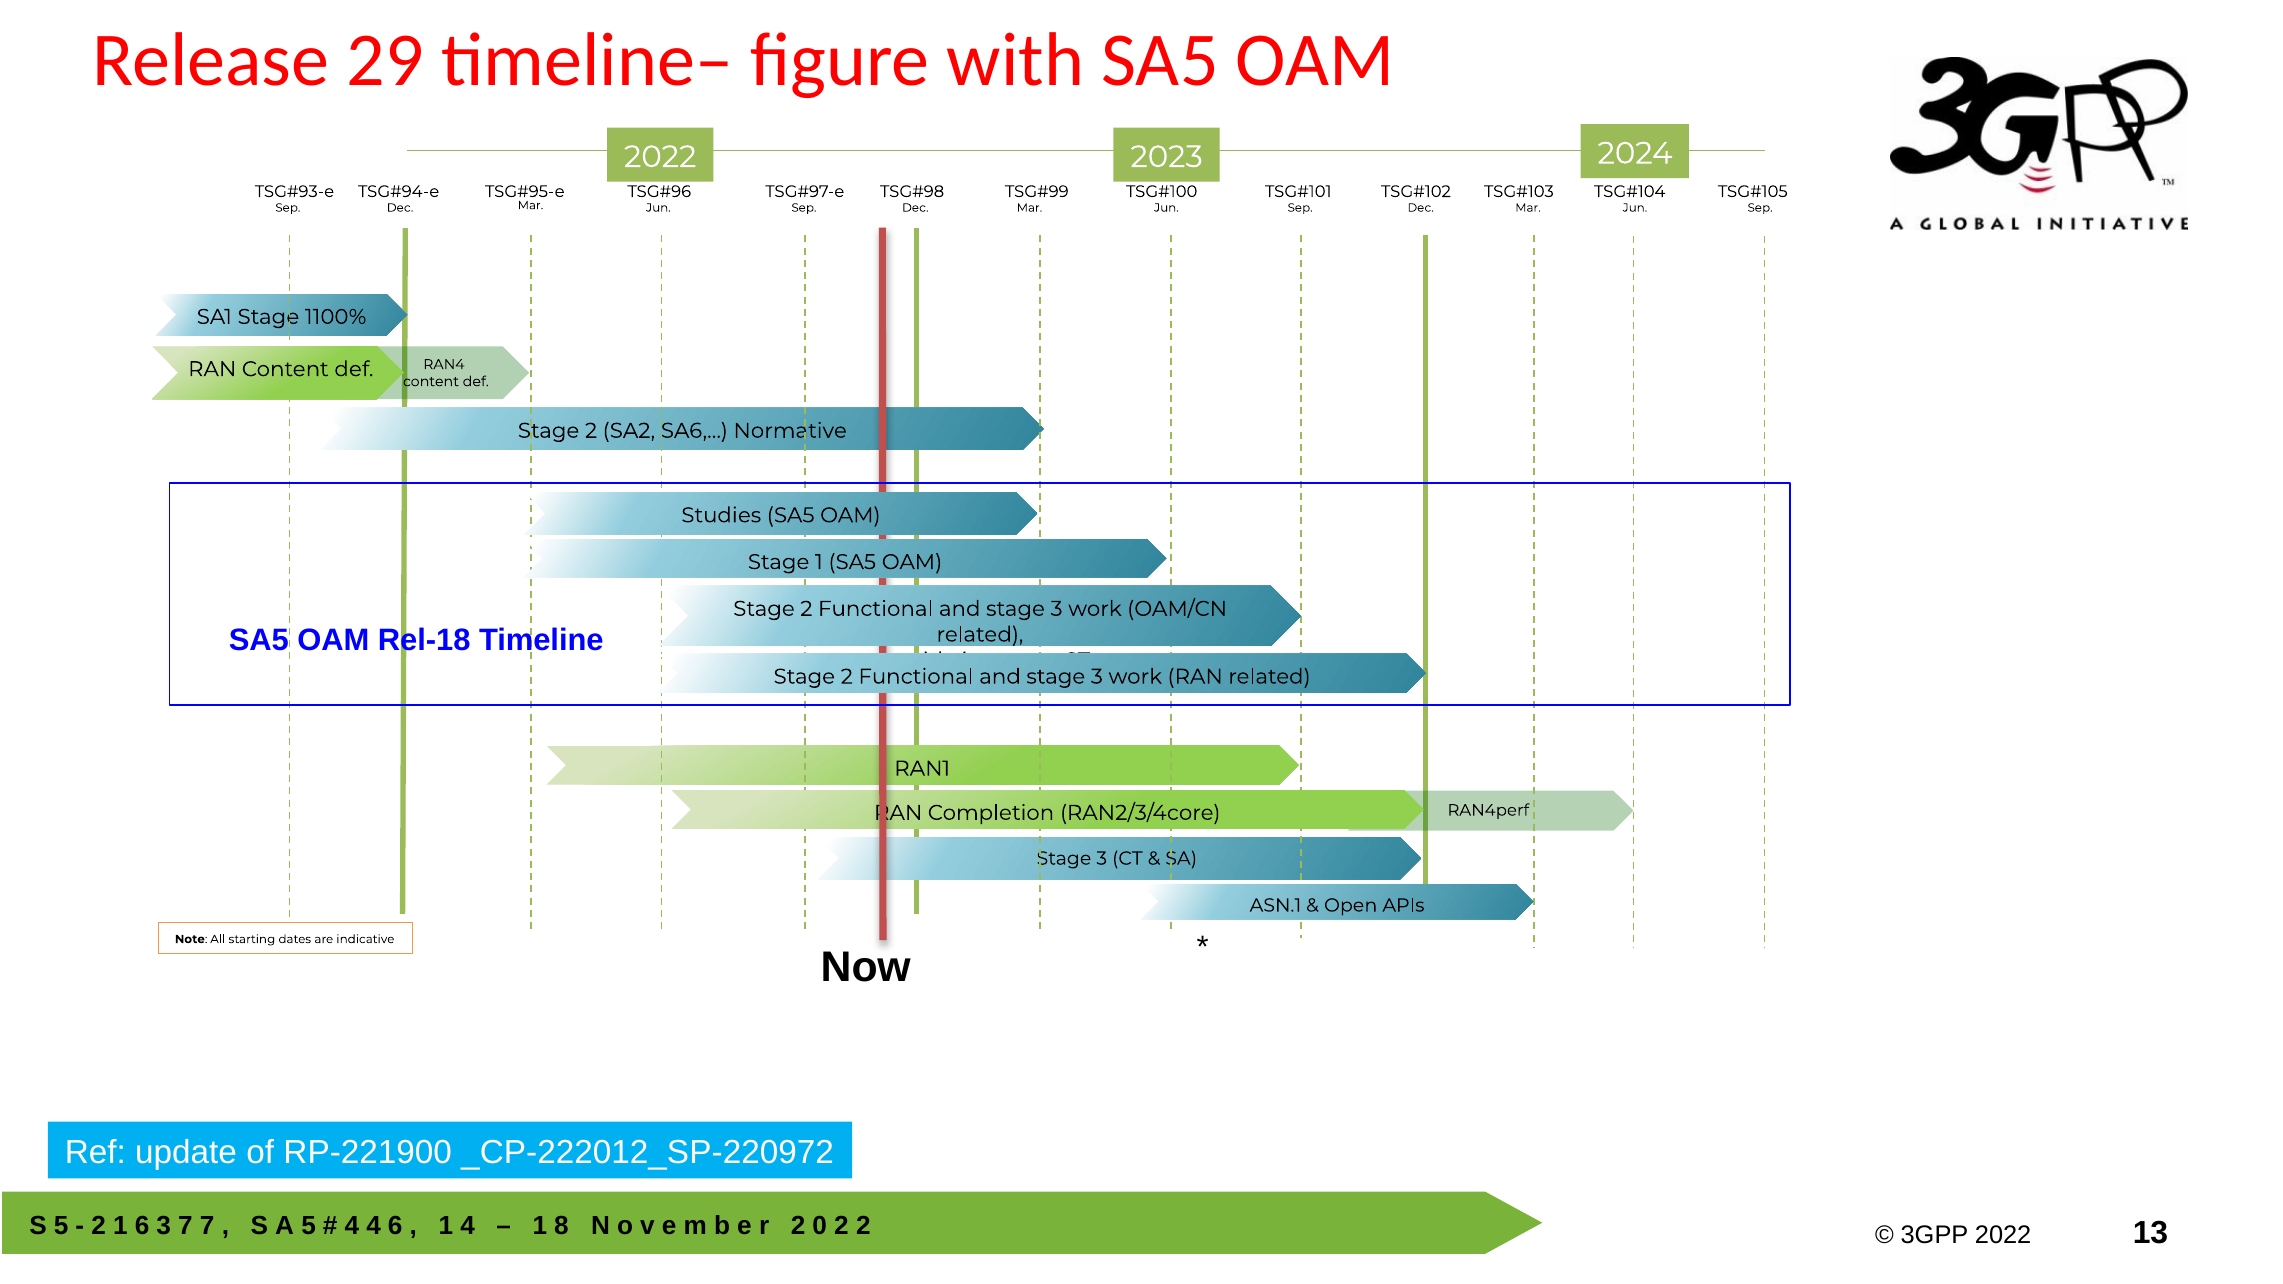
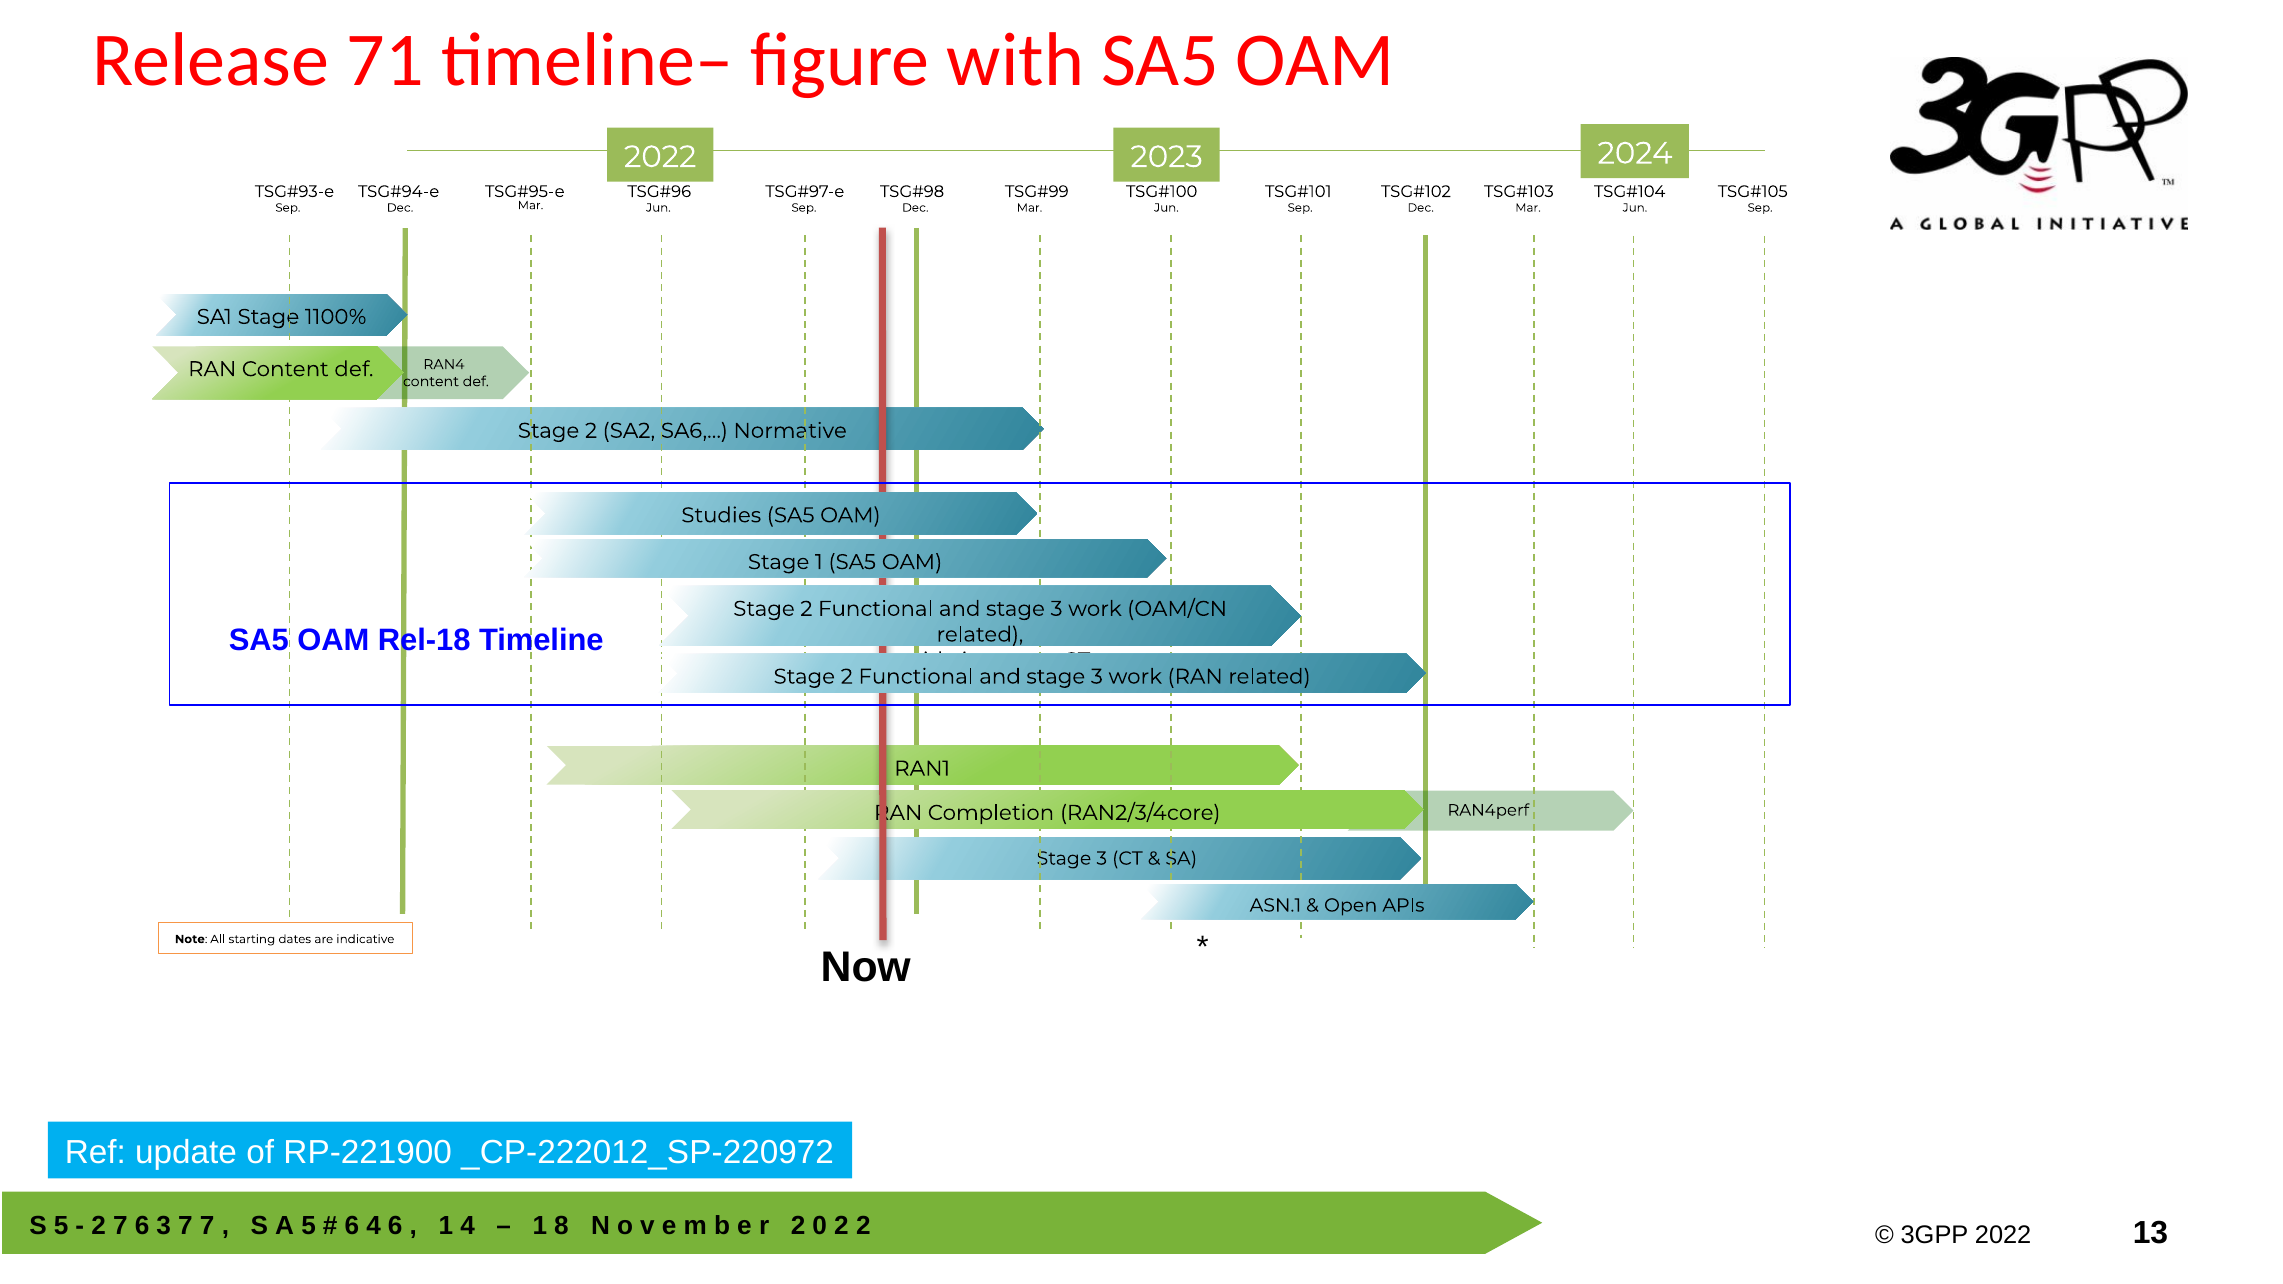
29: 29 -> 71 (385, 60)
2 1: 1 -> 7 (120, 1226)
4: 4 -> 6 (352, 1226)
